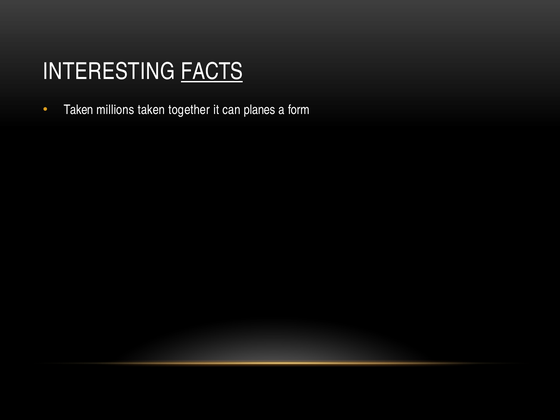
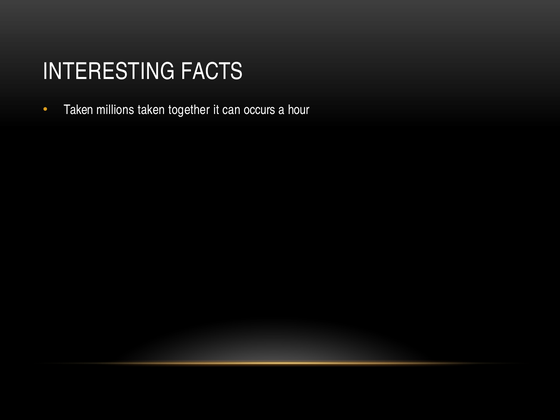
FACTS underline: present -> none (212, 72)
planes: planes -> occurs (260, 110)
form: form -> hour (299, 110)
